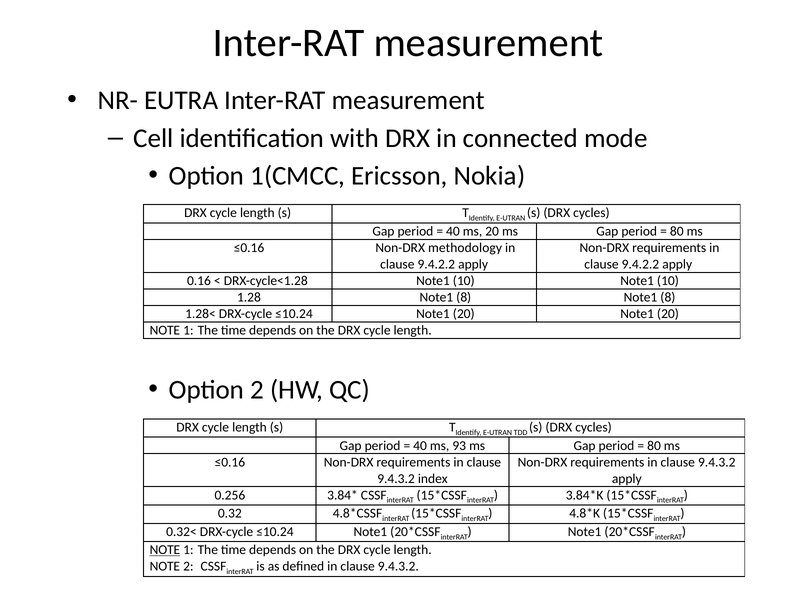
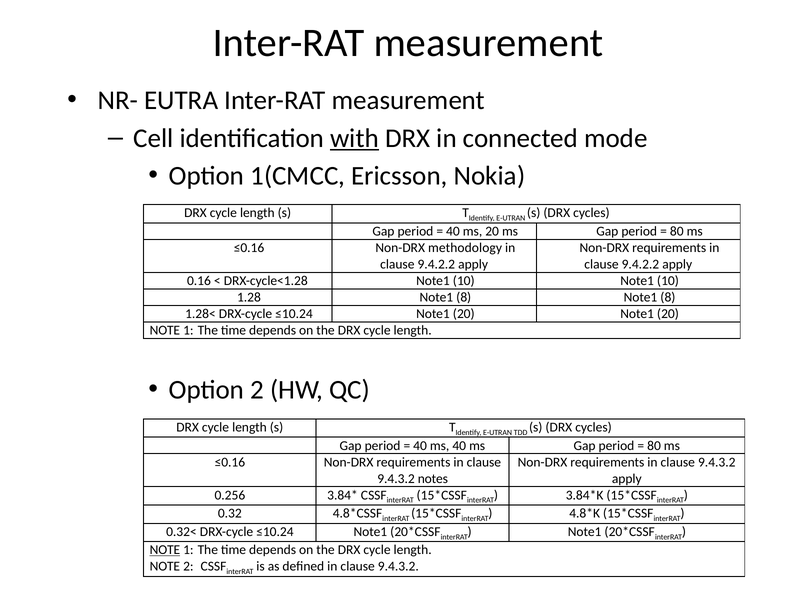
with underline: none -> present (355, 138)
ms 93: 93 -> 40 (459, 446)
index: index -> notes (433, 479)
